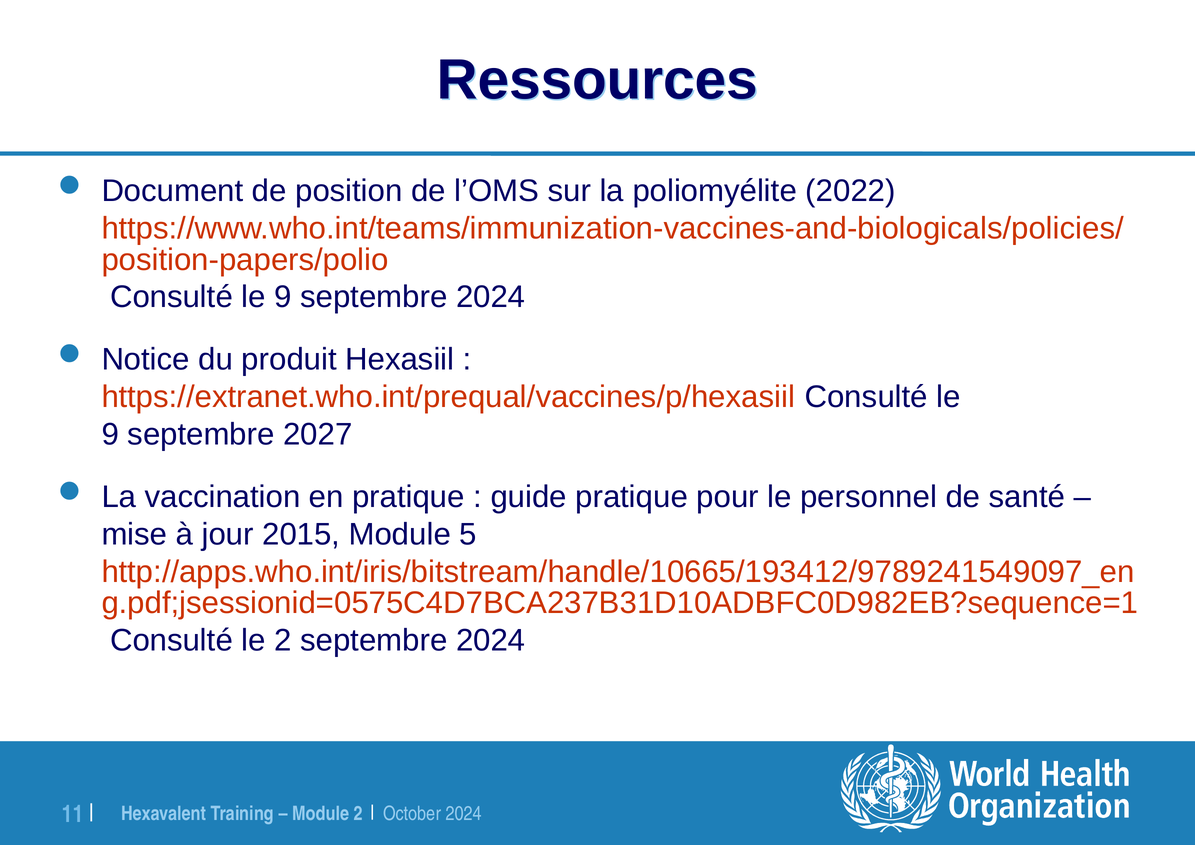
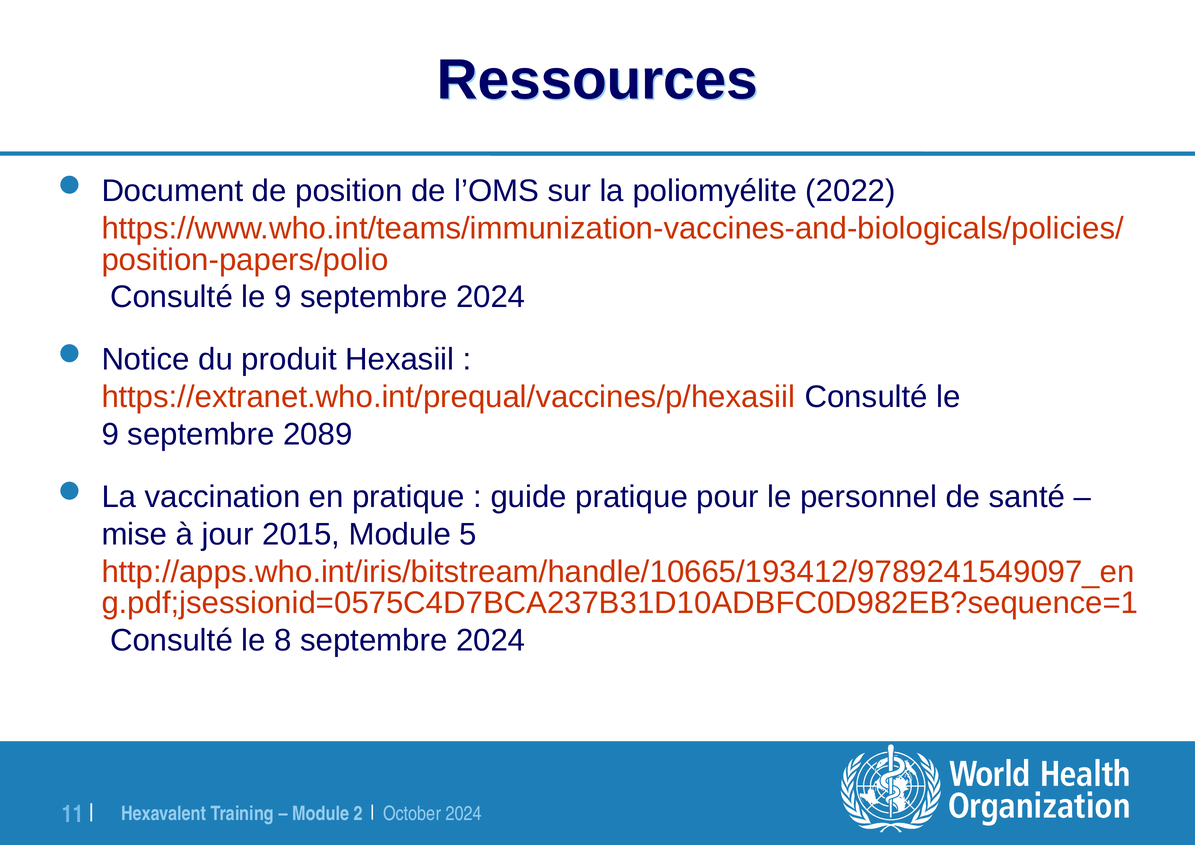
2027: 2027 -> 2089 (318, 435)
le 2: 2 -> 8 (283, 641)
